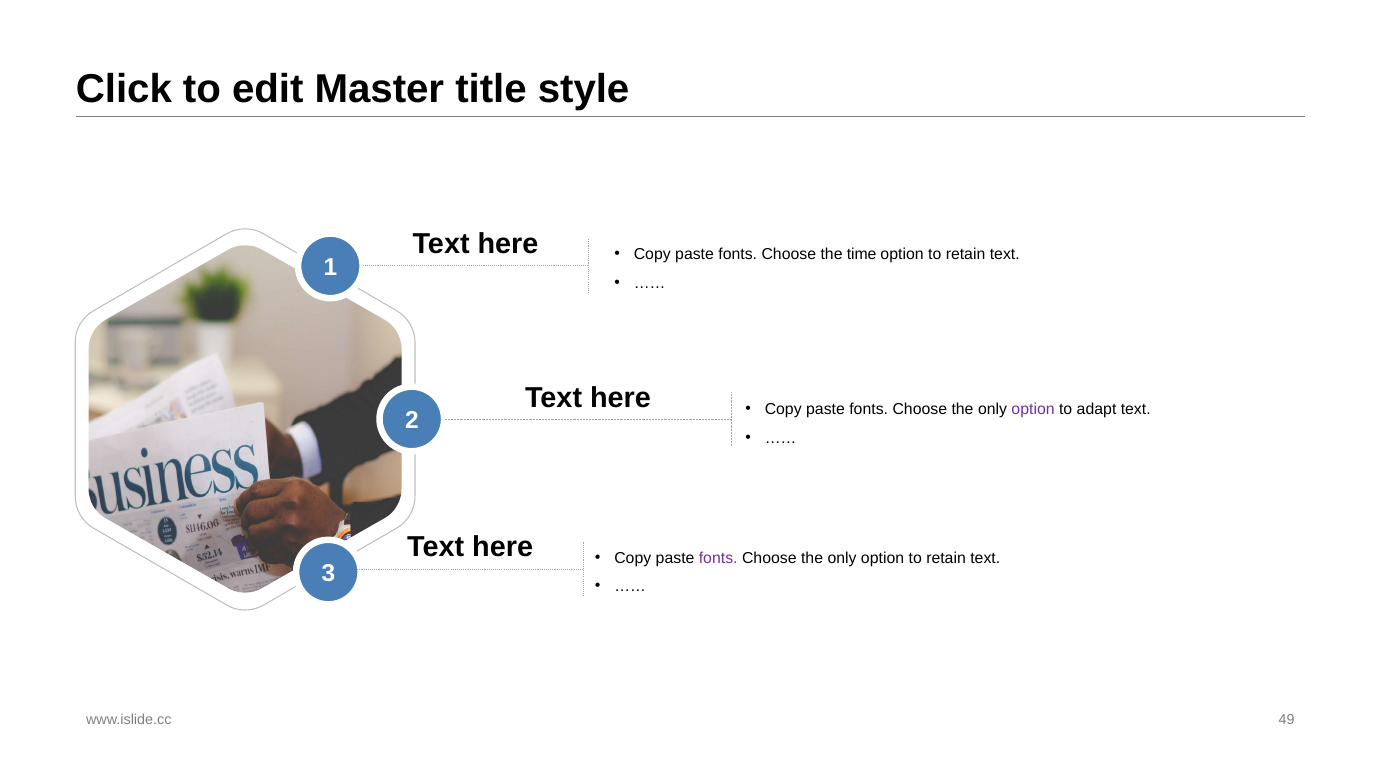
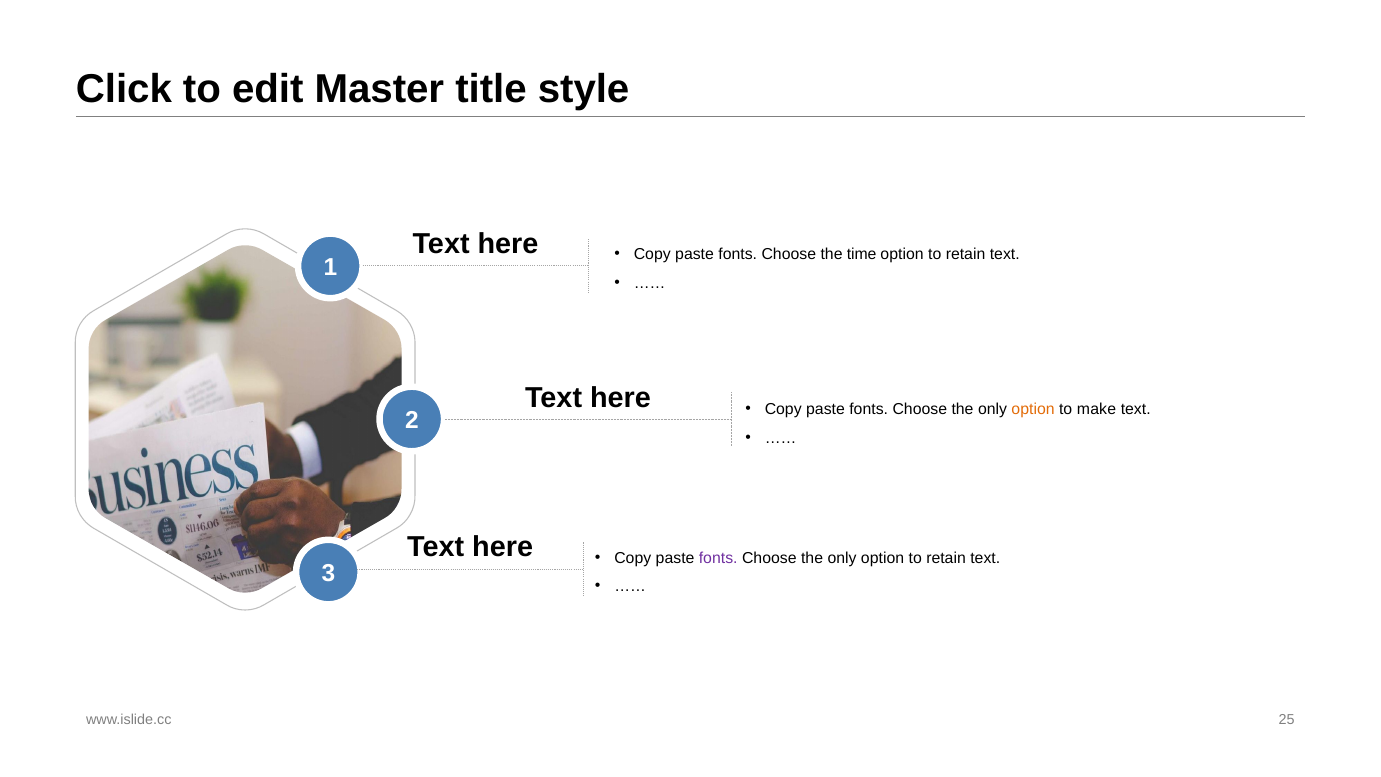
option colour: purple -> orange (1033, 409)
adapt: adapt -> make (1096, 409)
49: 49 -> 25 (1287, 720)
